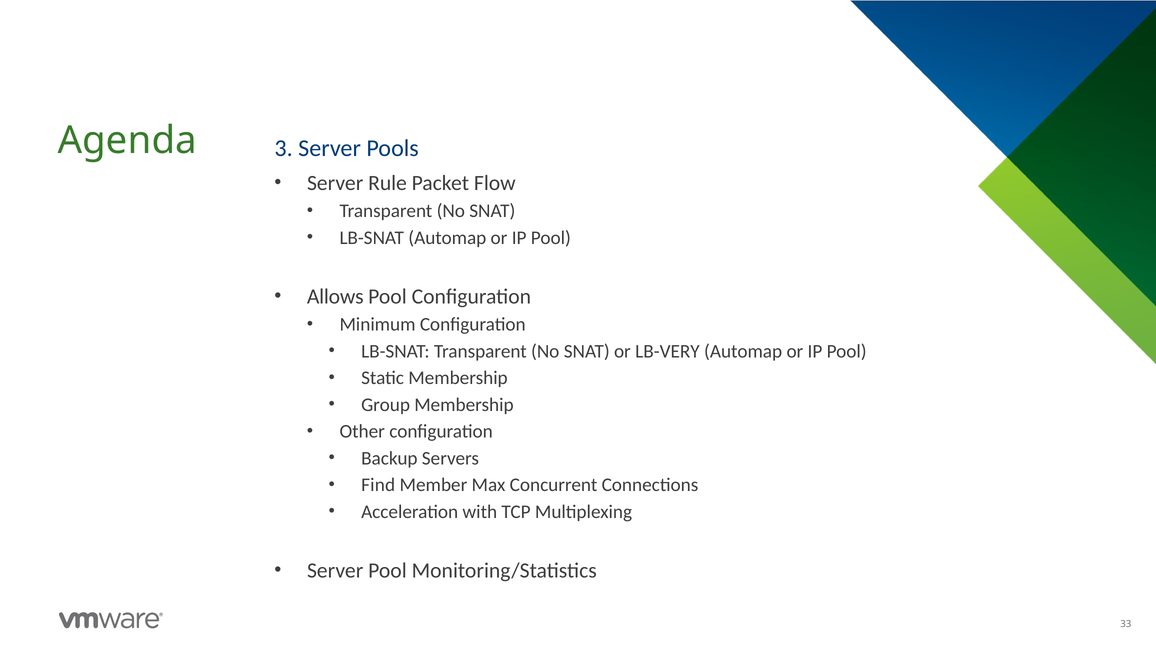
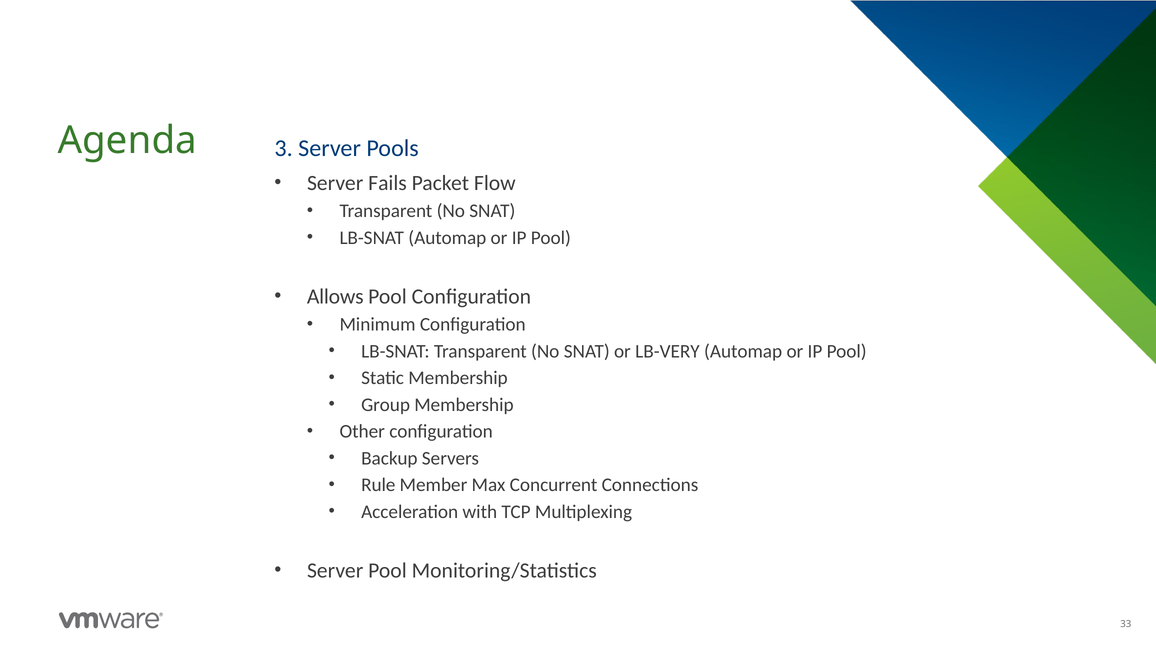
Rule: Rule -> Fails (388, 183)
Find: Find -> Rule (378, 485)
